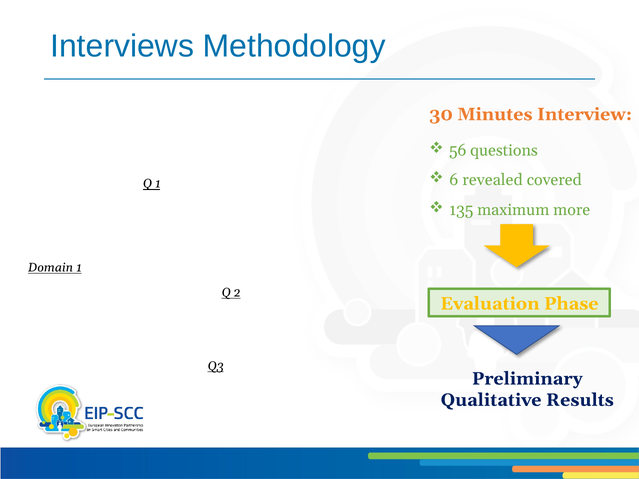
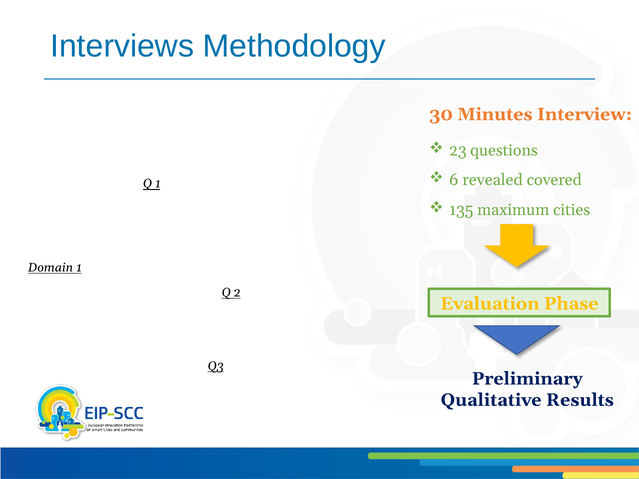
56: 56 -> 23 (458, 150)
more: more -> cities (572, 210)
